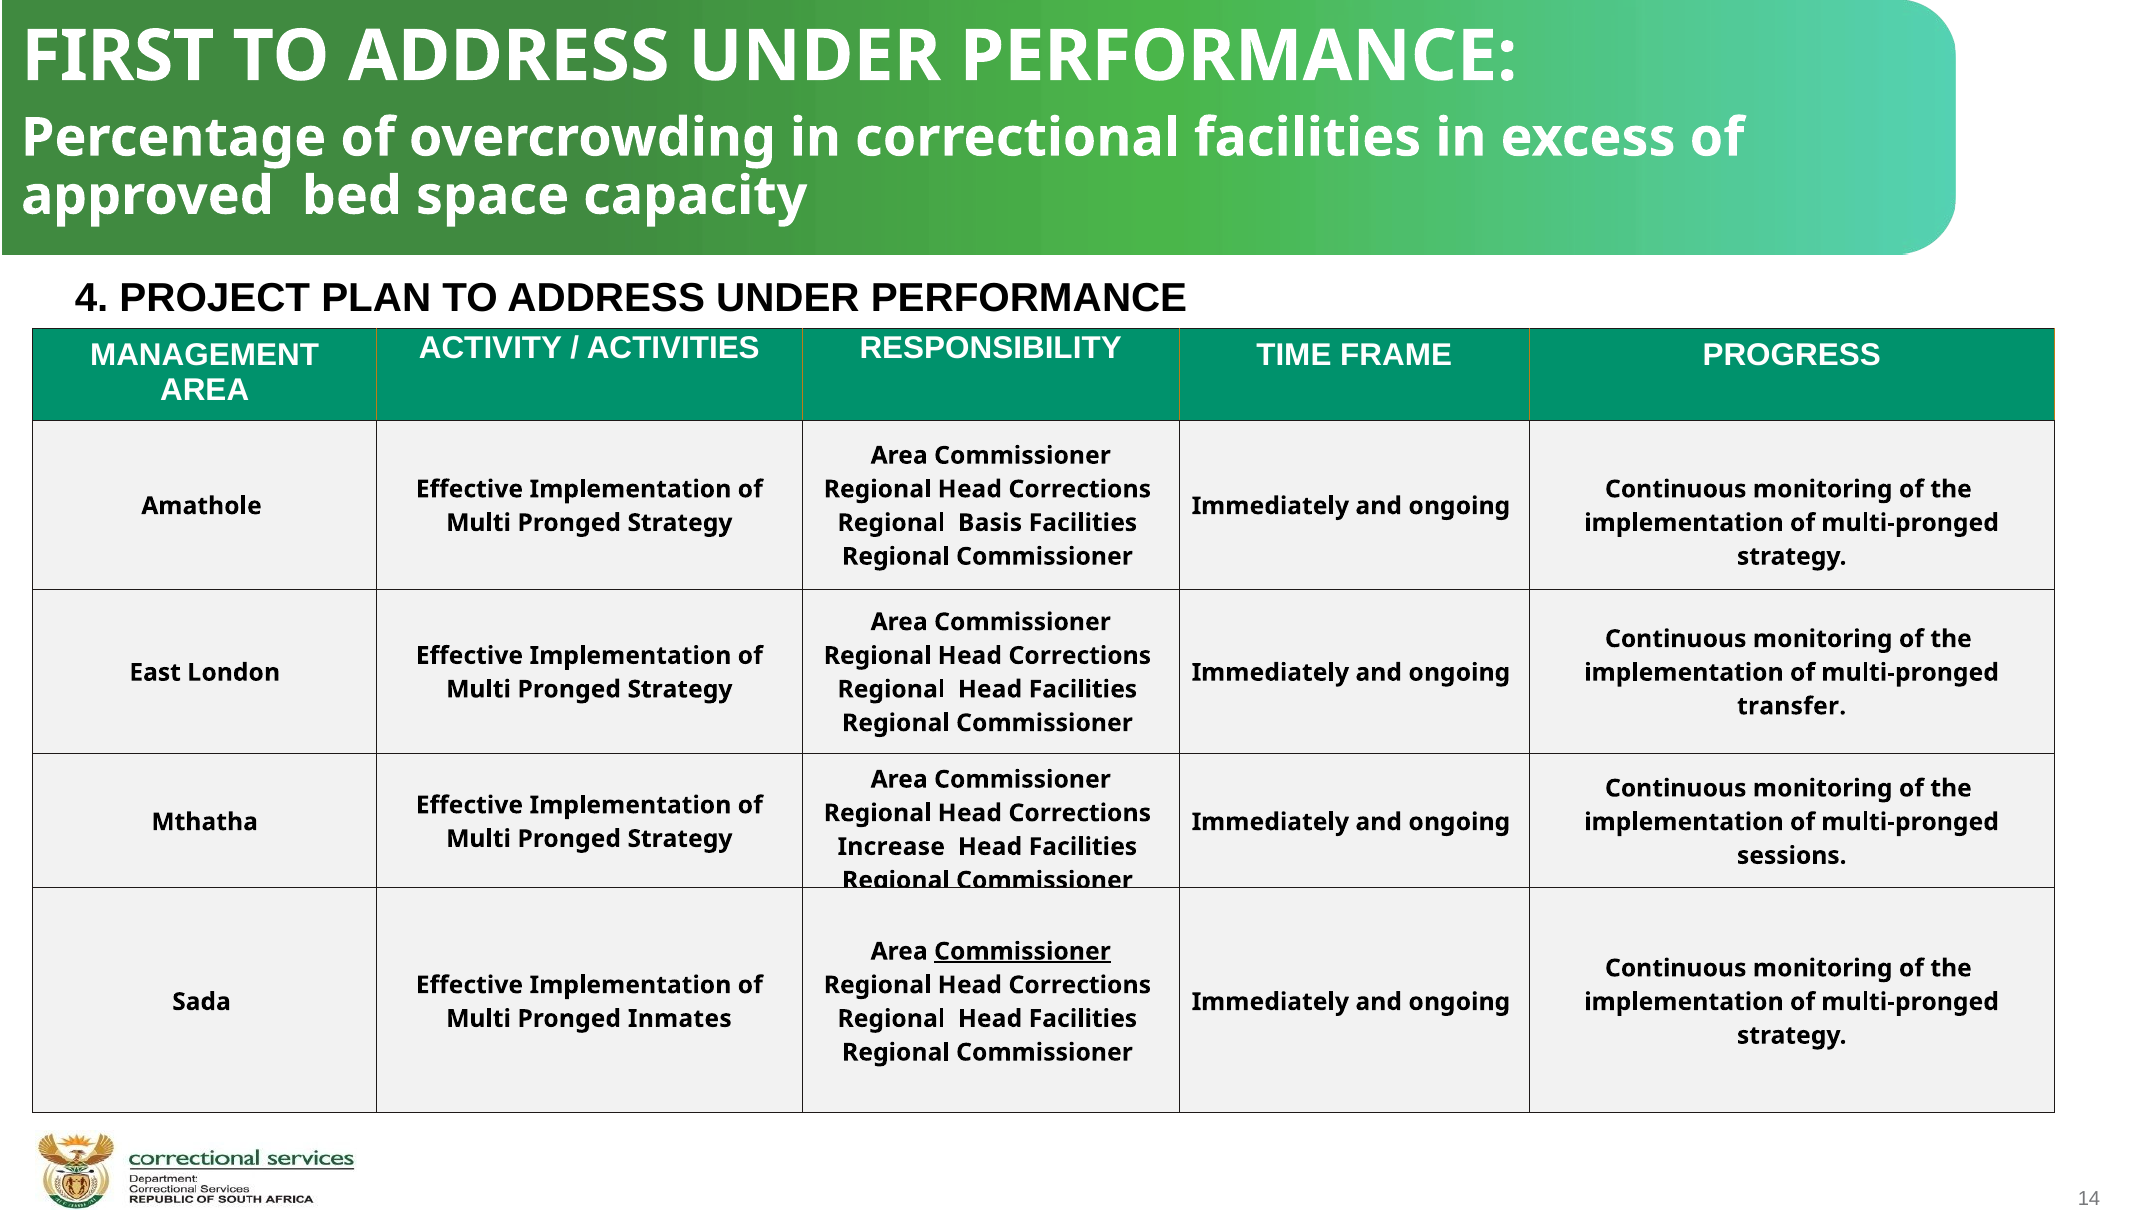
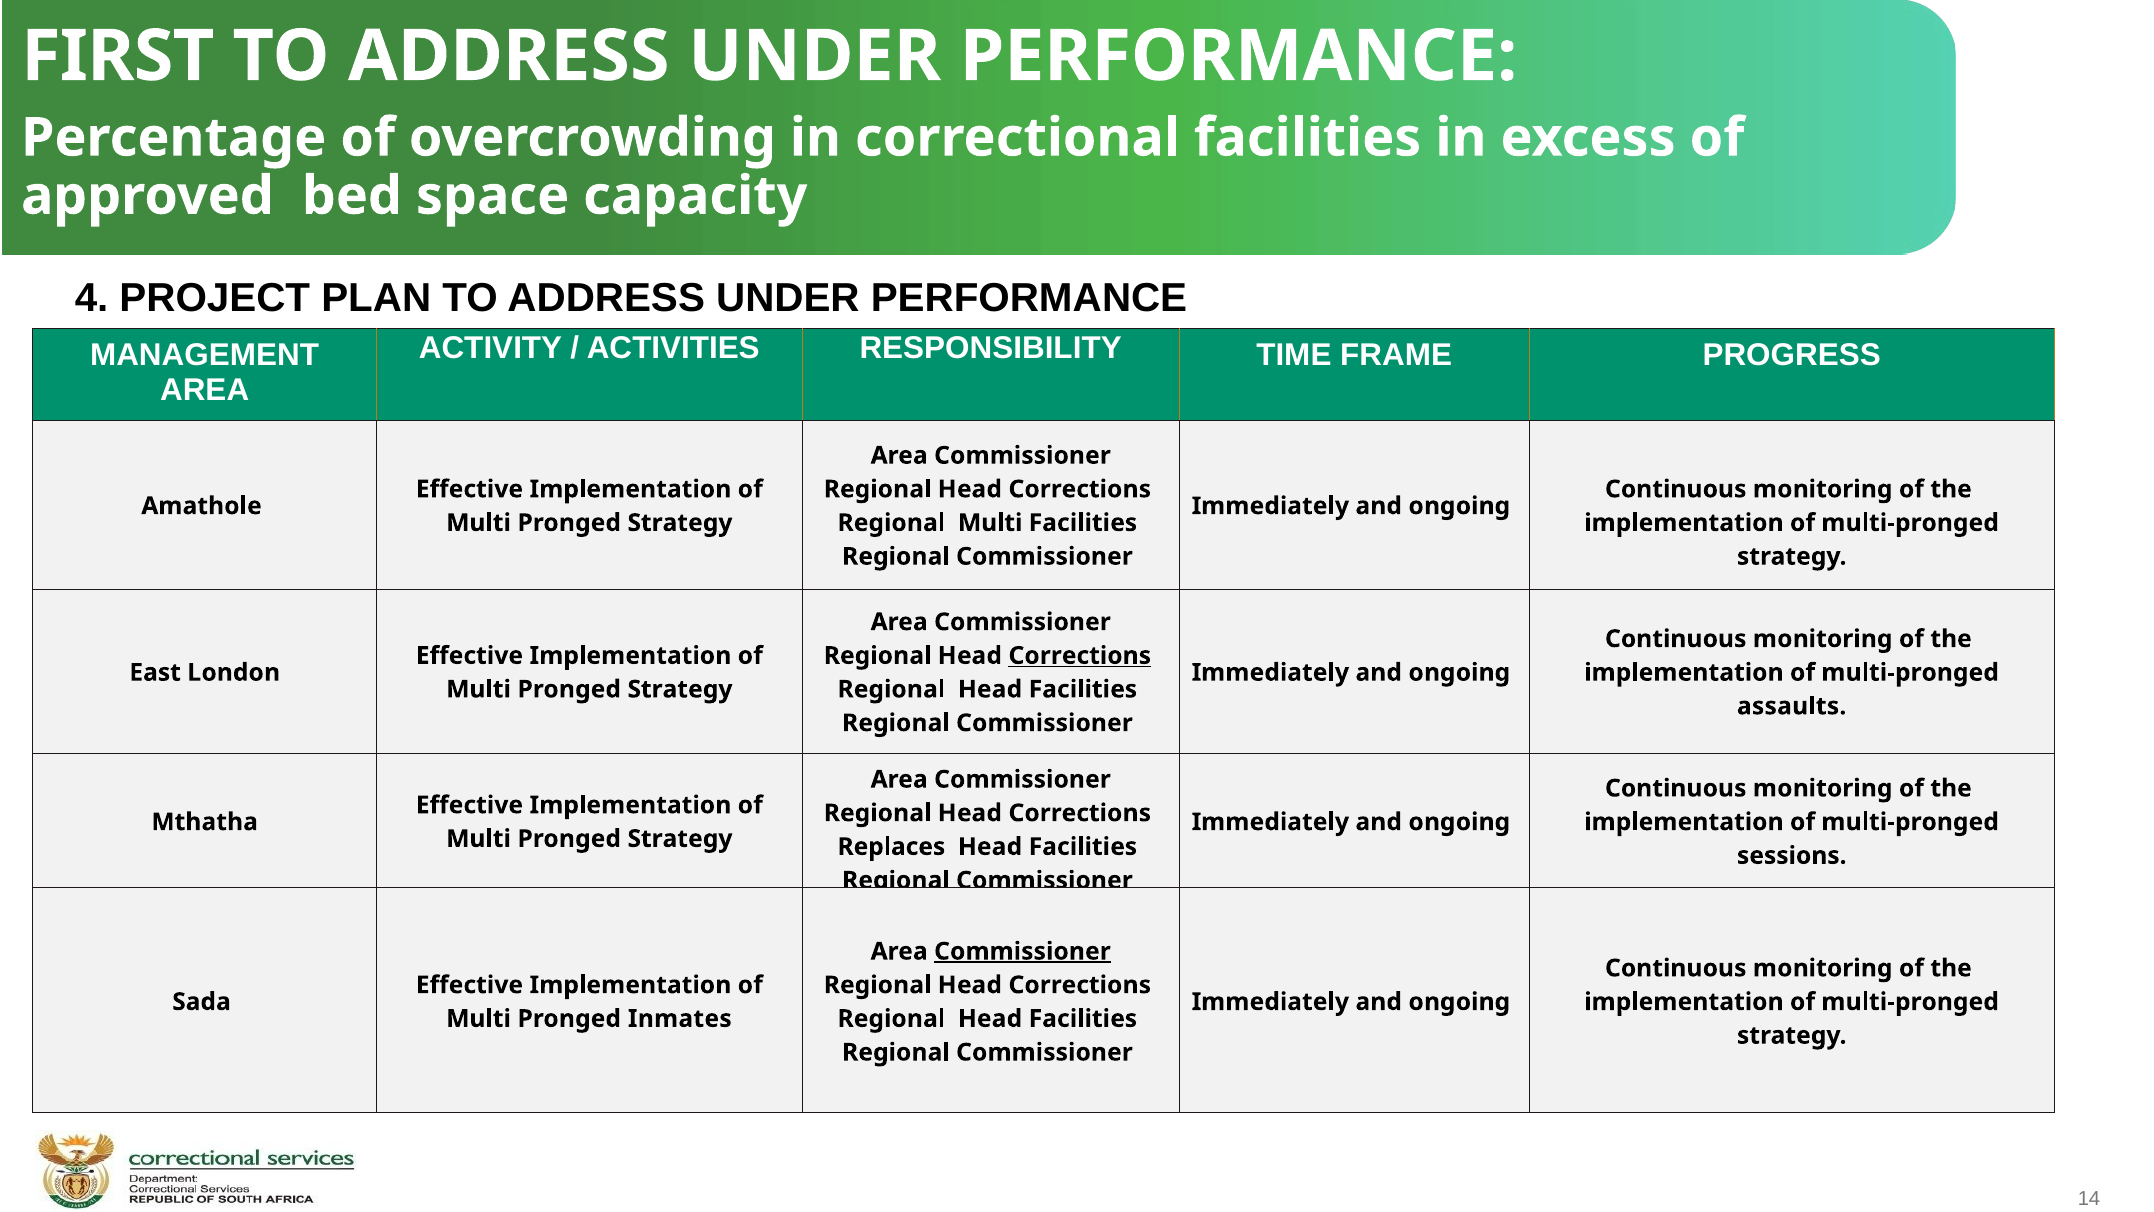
Regional Basis: Basis -> Multi (990, 523)
Corrections underline: none -> present (1080, 655)
transfer: transfer -> assaults (1792, 706)
Increase: Increase -> Replaces (891, 846)
